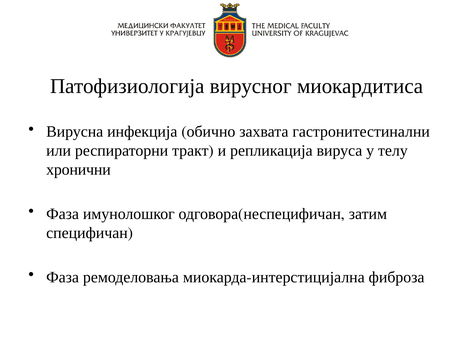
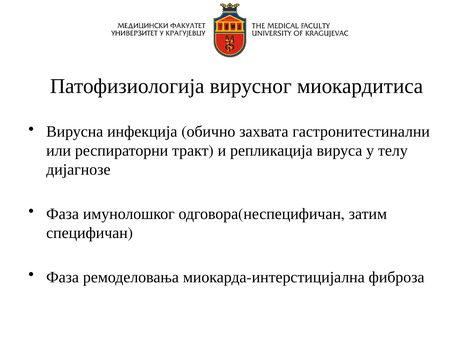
хронични: хронични -> дијагнозе (78, 169)
